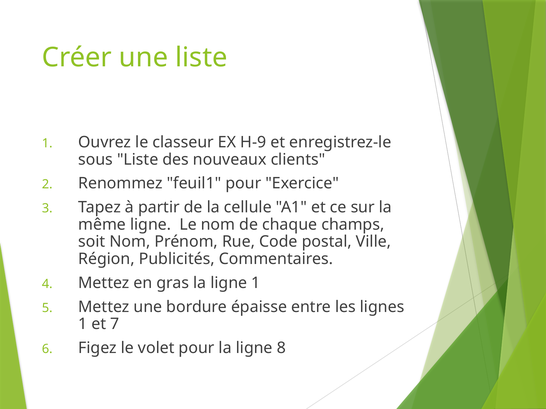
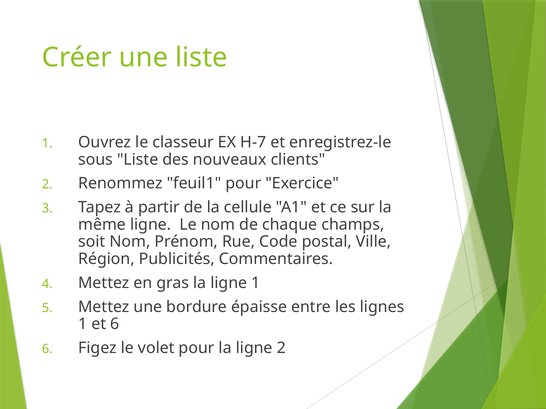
H-9: H-9 -> H-7 (253, 142)
et 7: 7 -> 6 (115, 324)
ligne 8: 8 -> 2 (281, 348)
